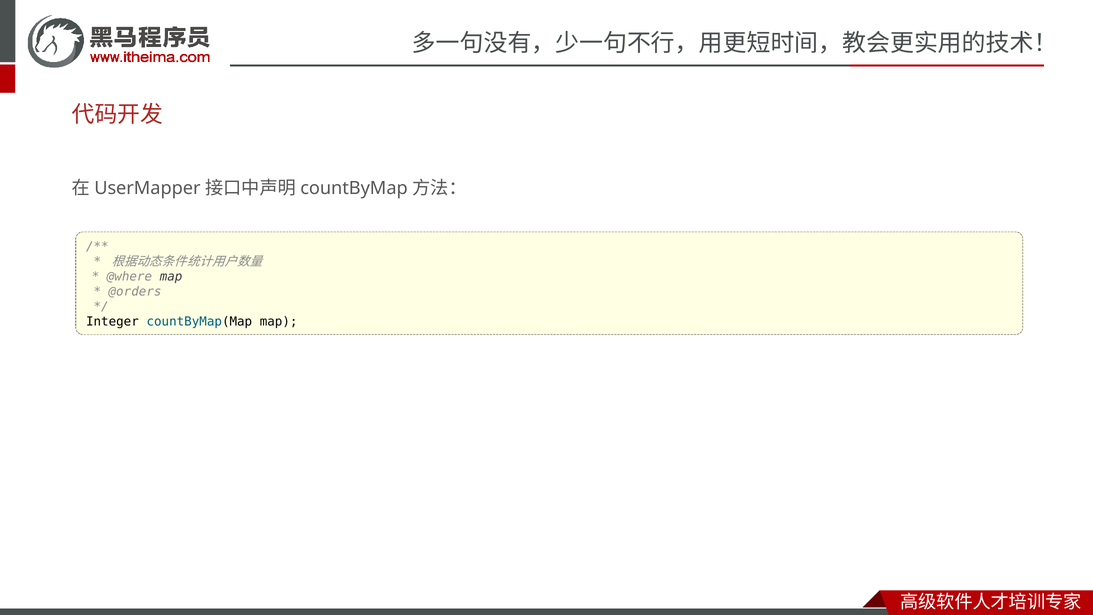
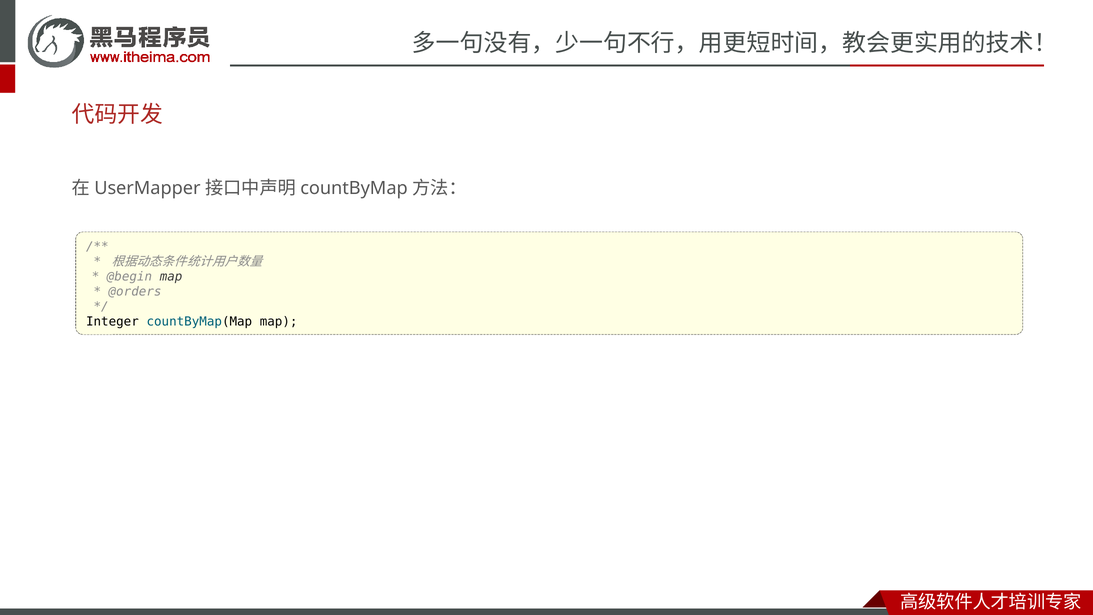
@where: @where -> @begin (129, 276)
